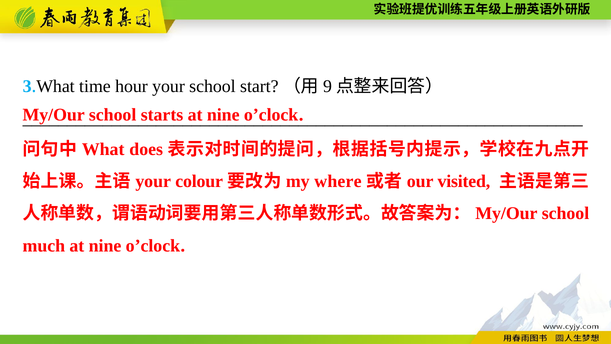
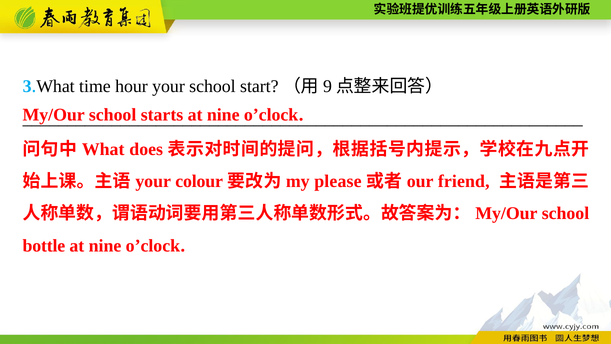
where: where -> please (338, 181)
visited: visited -> friend (464, 181)
much: much -> bottle (44, 245)
